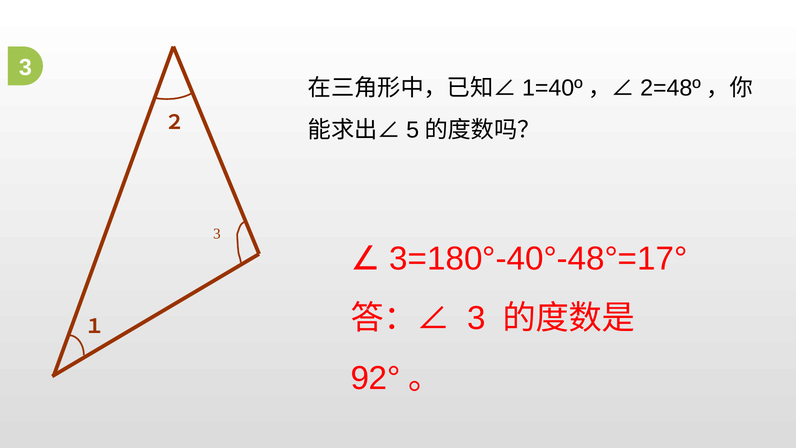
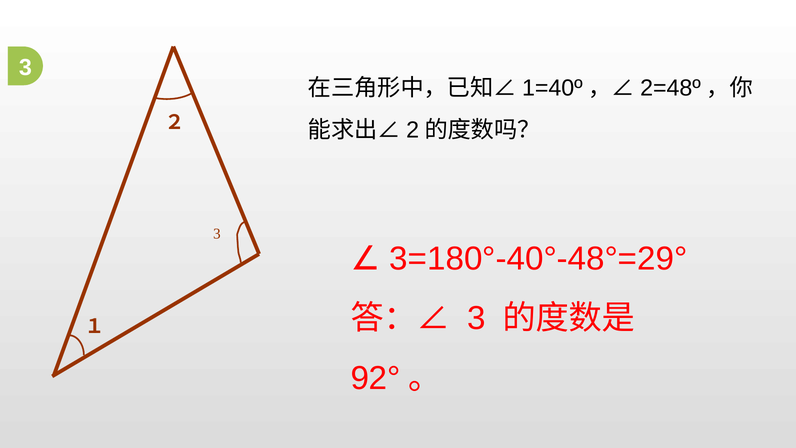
5: 5 -> 2 (413, 130)
3=180°-40°-48°=17°: 3=180°-40°-48°=17° -> 3=180°-40°-48°=29° (538, 259)
